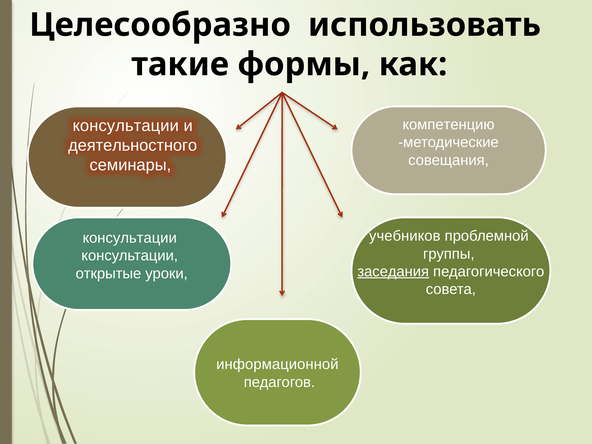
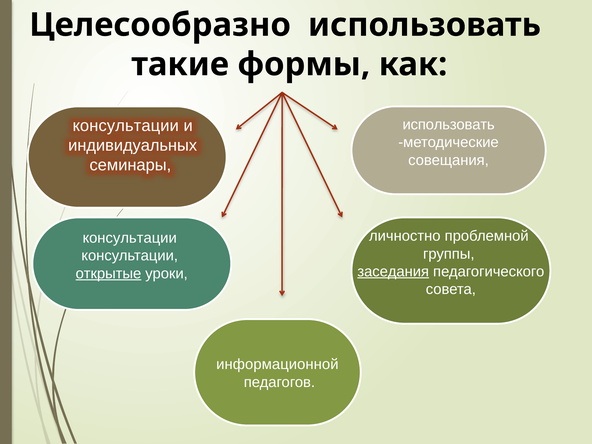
компетенцию: компетенцию -> использовать (449, 125)
деятельностного: деятельностного -> индивидуальных (133, 145)
учебников: учебников -> личностно (405, 236)
открытые underline: none -> present (108, 274)
